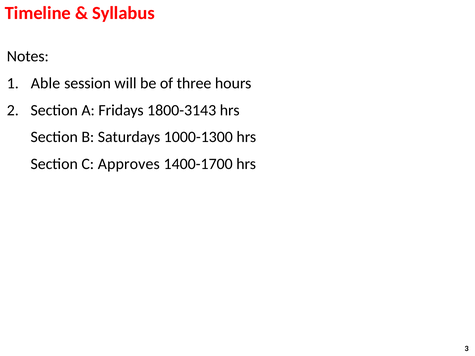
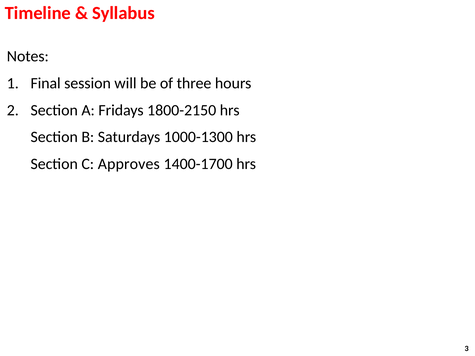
Able: Able -> Final (46, 83)
1800-3143: 1800-3143 -> 1800-2150 (182, 110)
